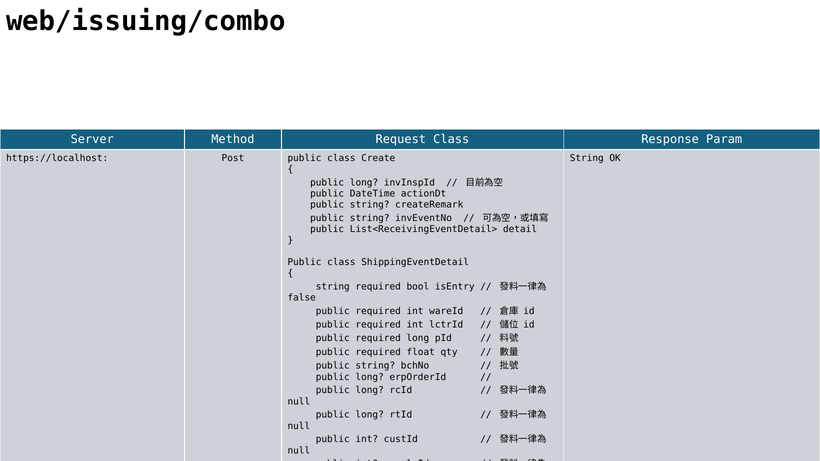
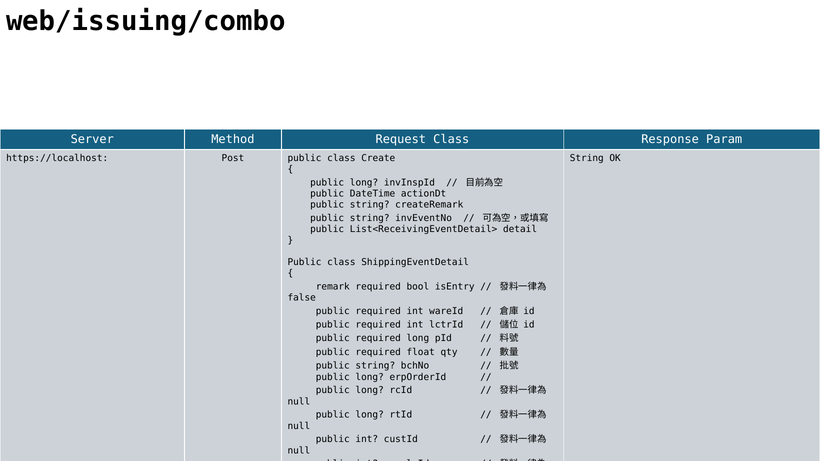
string: string -> remark (333, 287)
